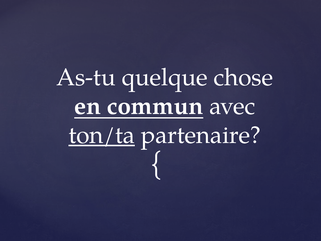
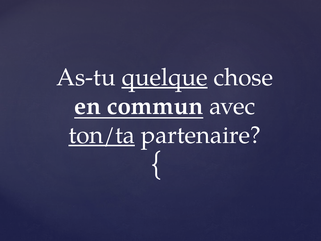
quelque underline: none -> present (165, 77)
